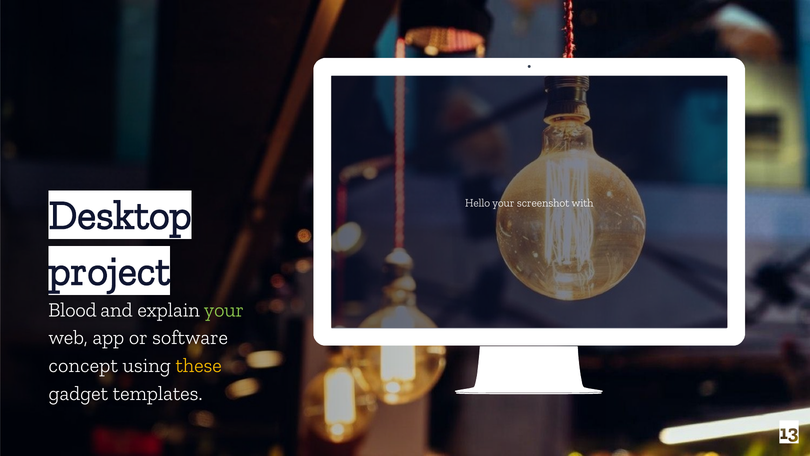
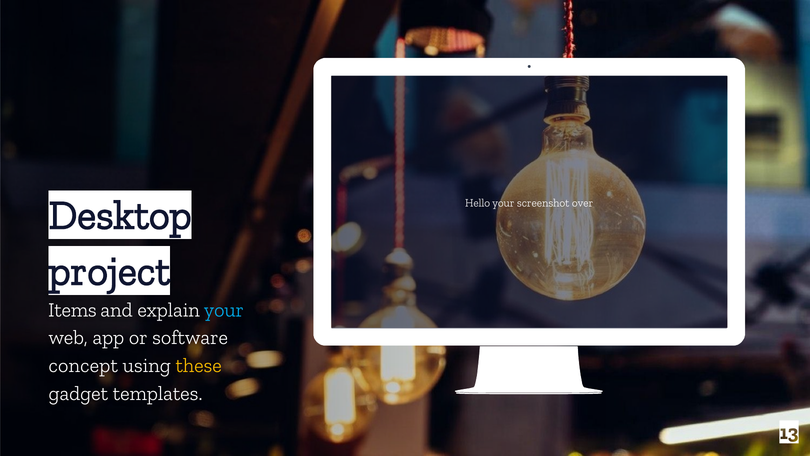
with: with -> over (583, 203)
Blood: Blood -> Items (72, 310)
your colour: light green -> light blue (224, 310)
